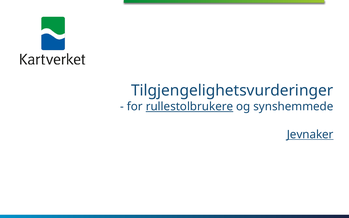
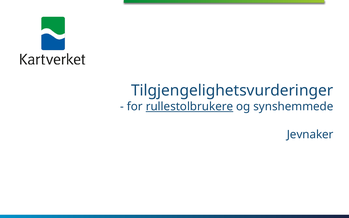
Jevnaker underline: present -> none (310, 135)
